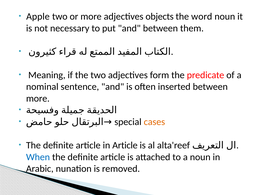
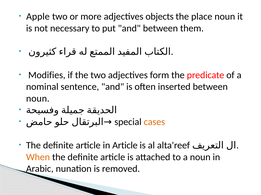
word: word -> place (202, 17)
Meaning: Meaning -> Modifies (47, 75)
more: more -> noun (38, 99)
When colour: blue -> orange (38, 158)
